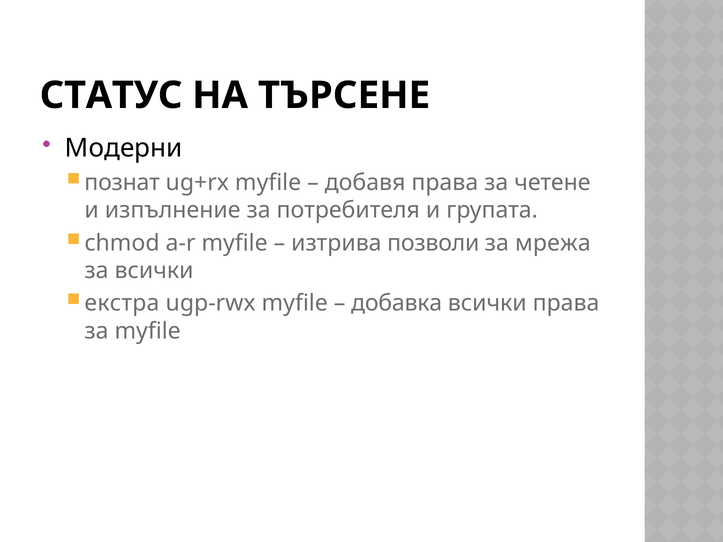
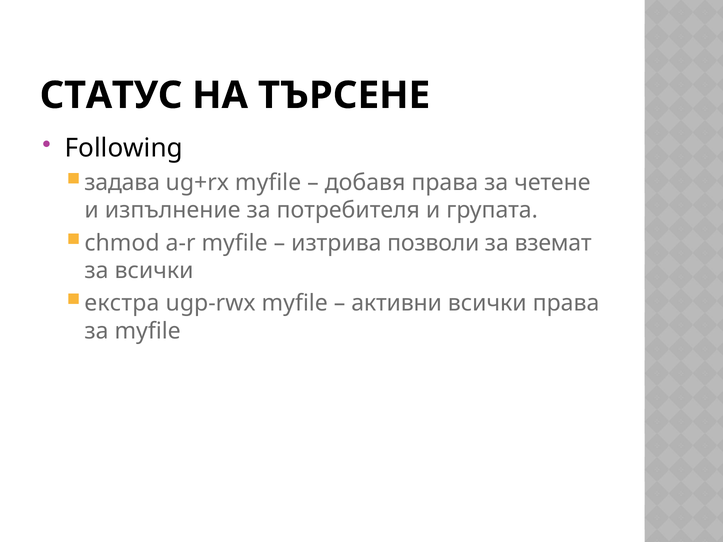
Модерни: Модерни -> Following (124, 148)
познат: познат -> задава (122, 183)
мрежа: мрежа -> вземат (553, 243)
добавка: добавка -> активни (397, 303)
